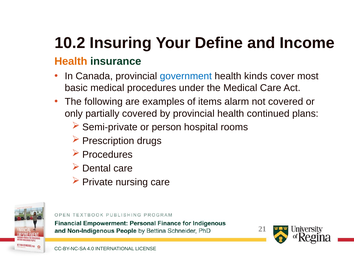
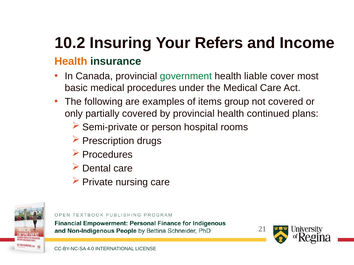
Define: Define -> Refers (219, 43)
government colour: blue -> green (186, 76)
kinds: kinds -> liable (256, 76)
alarm: alarm -> group (237, 102)
